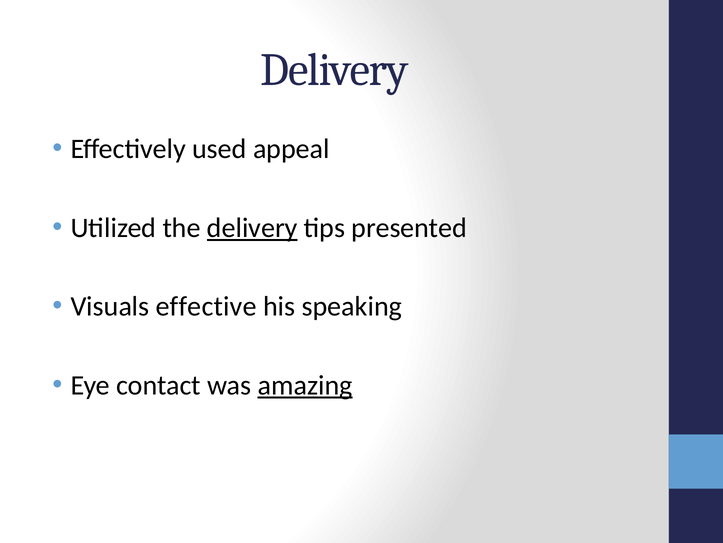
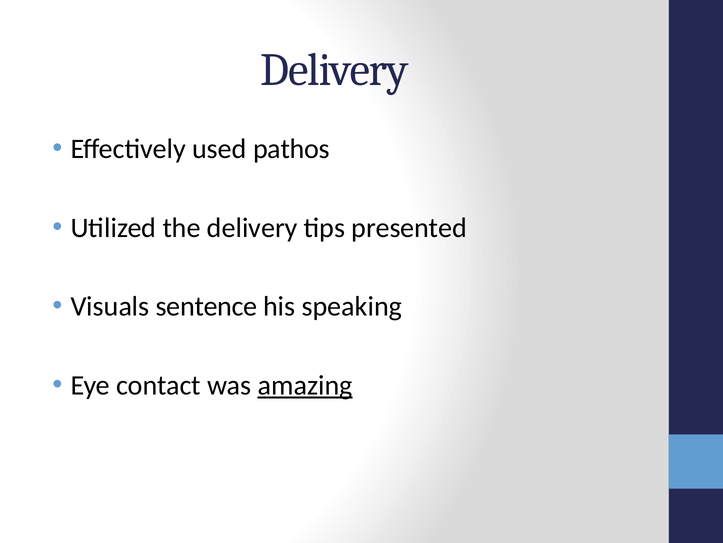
appeal: appeal -> pathos (291, 149)
delivery underline: present -> none (252, 228)
effective: effective -> sentence (207, 306)
